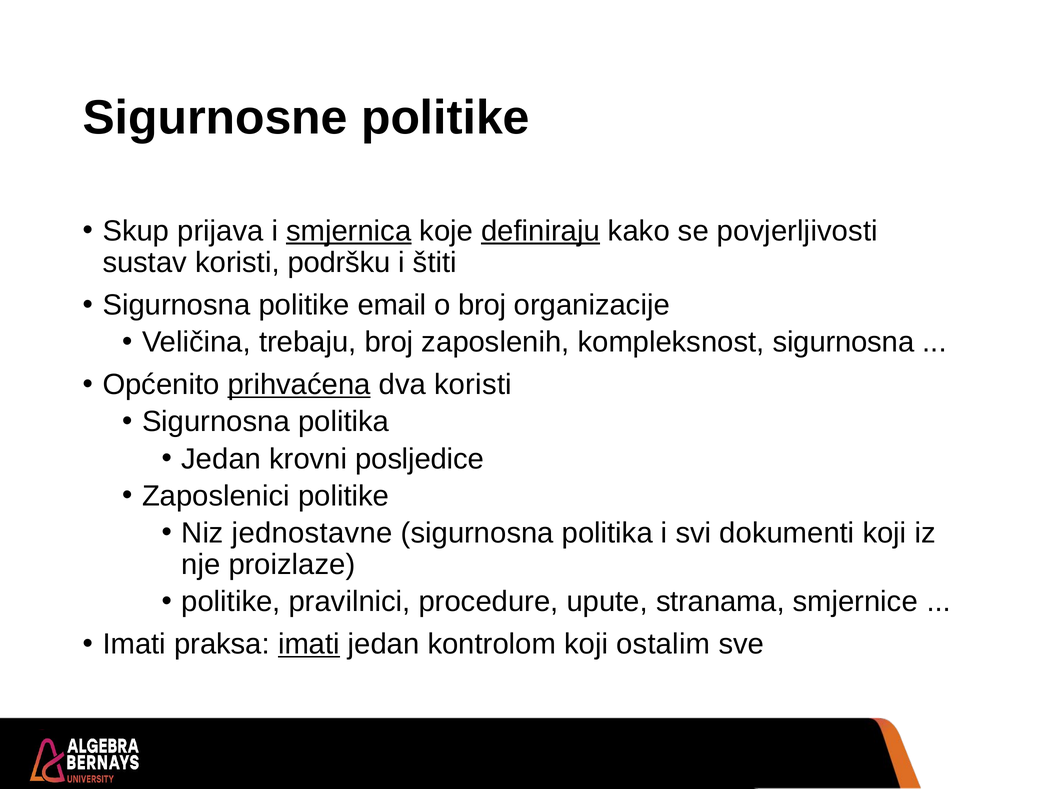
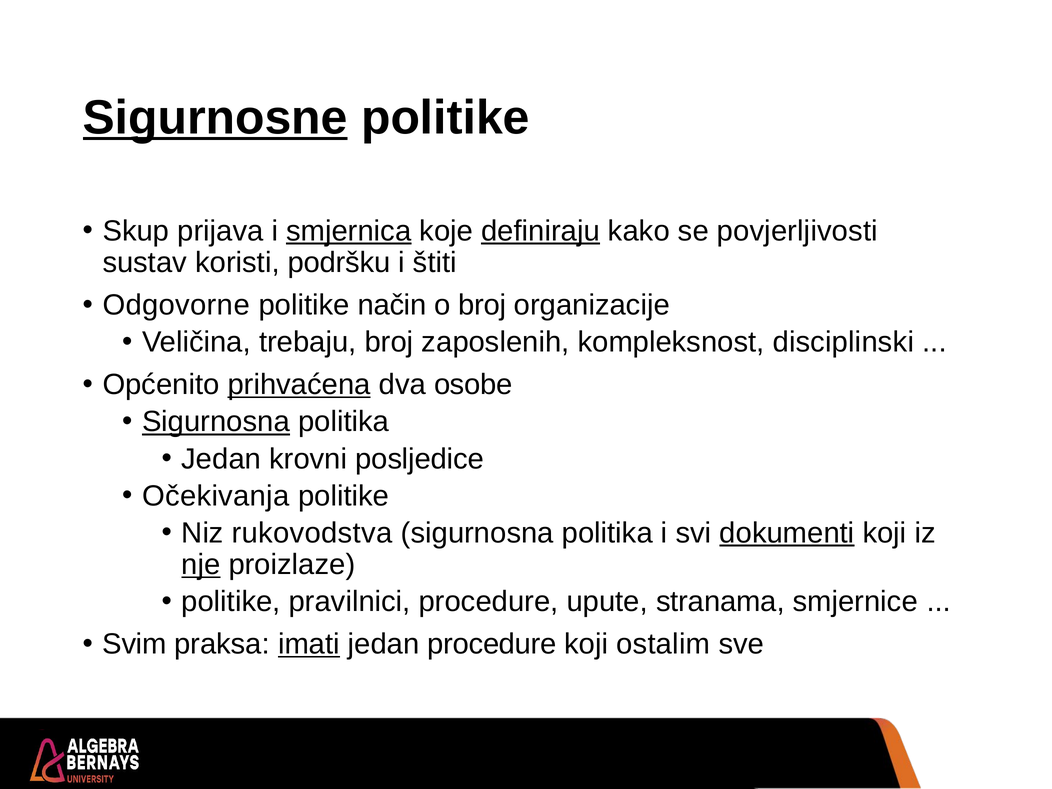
Sigurnosne underline: none -> present (215, 118)
Sigurnosna: Sigurnosna -> Odgovorne (176, 305)
email: email -> način (392, 305)
kompleksnost sigurnosna: sigurnosna -> disciplinski (843, 342)
dva koristi: koristi -> osobe (473, 385)
Sigurnosna underline: none -> present (216, 422)
Zaposlenici: Zaposlenici -> Očekivanja (216, 496)
jednostavne: jednostavne -> rukovodstva (312, 533)
dokumenti underline: none -> present (787, 533)
nje underline: none -> present (201, 565)
Imati: Imati -> Svim (134, 644)
jedan kontrolom: kontrolom -> procedure (492, 644)
